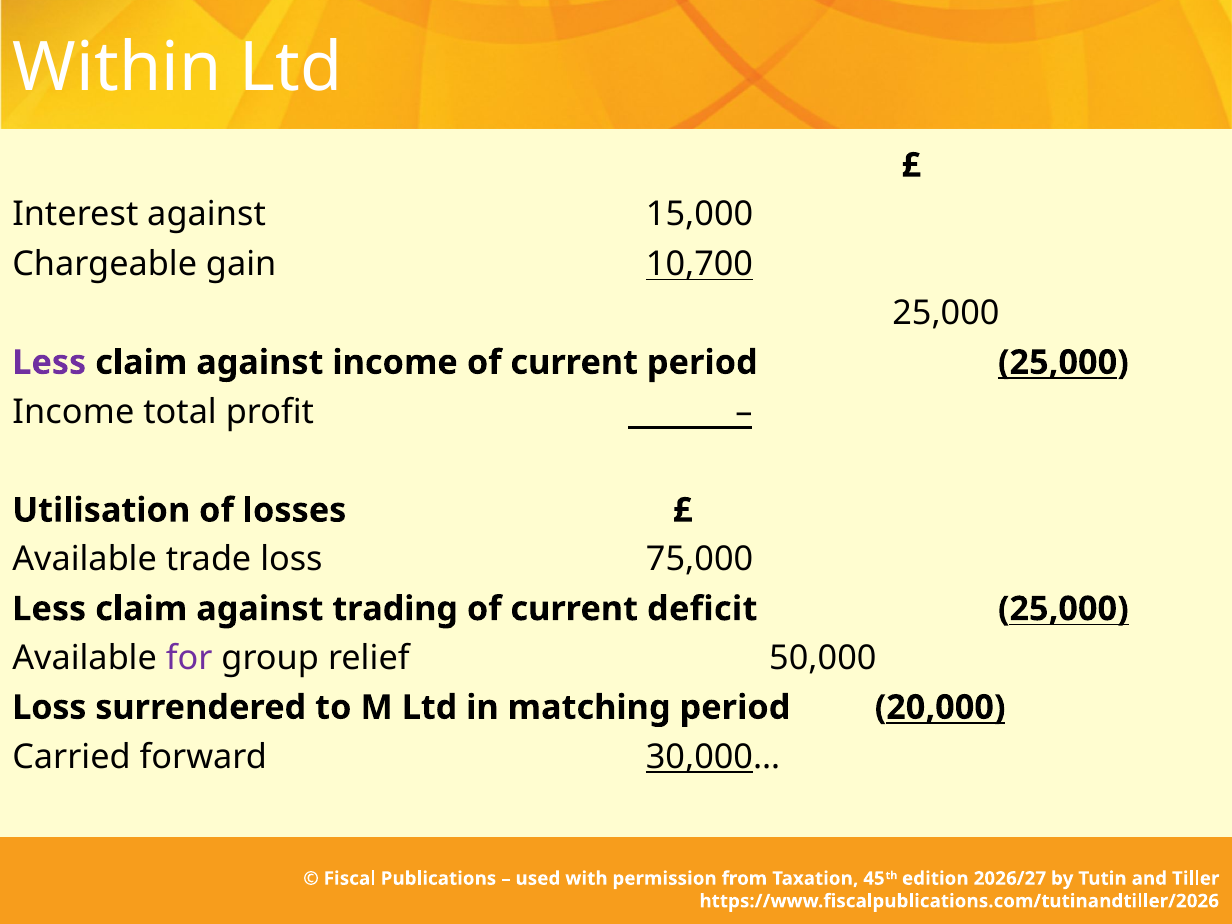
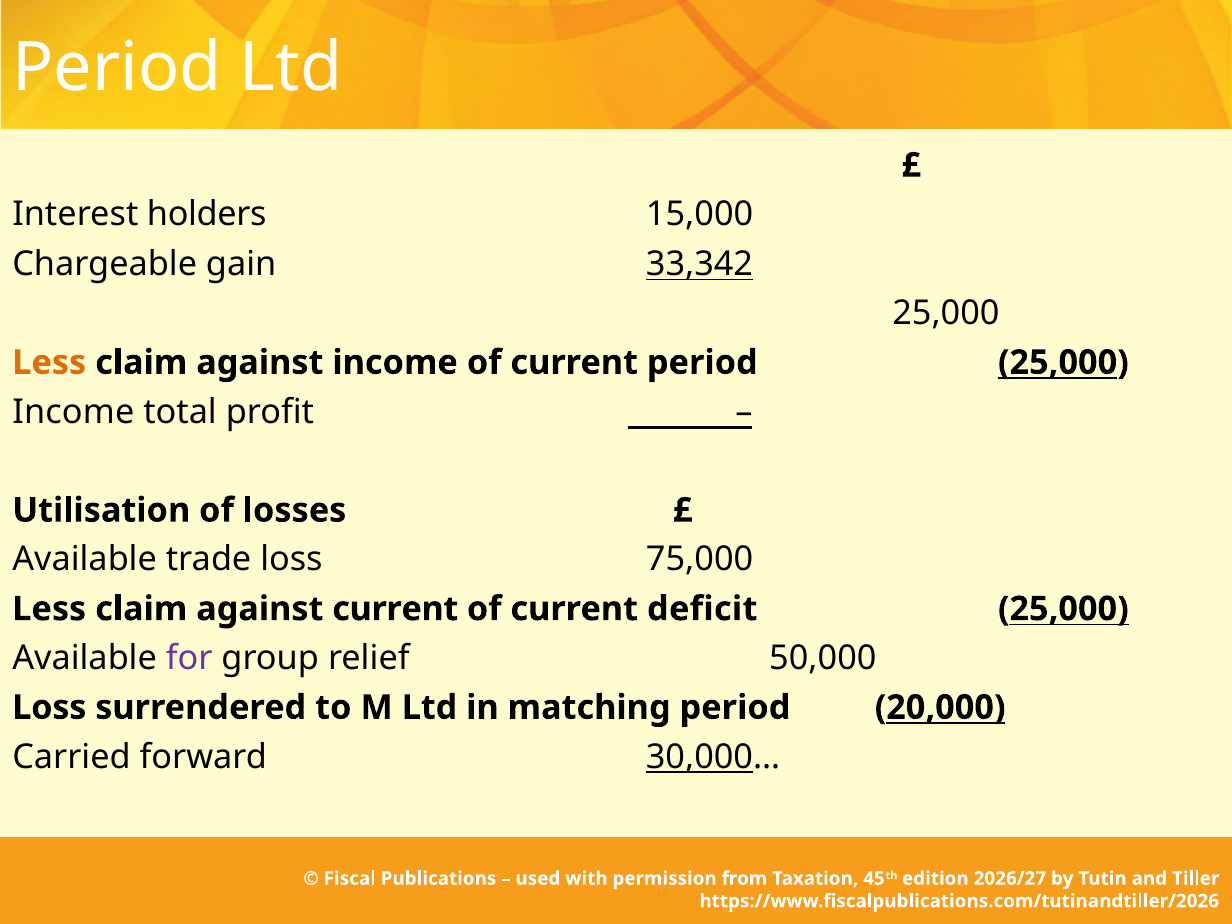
Within: Within -> Period (117, 68)
Interest against: against -> holders (207, 215)
10,700: 10,700 -> 33,342 (700, 264)
Less colour: purple -> orange (49, 363)
against trading: trading -> current (395, 609)
